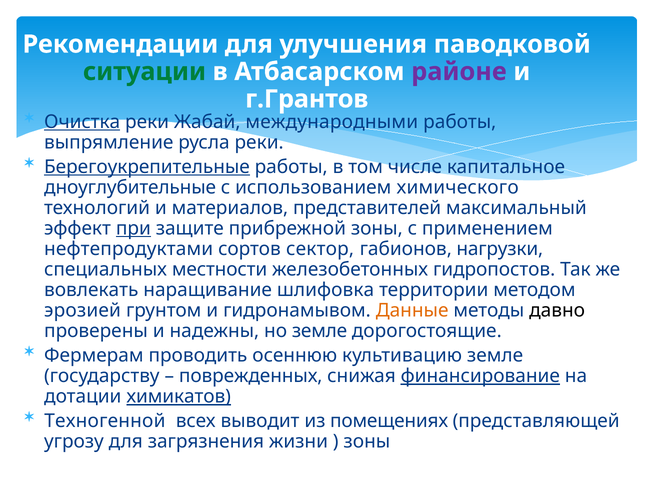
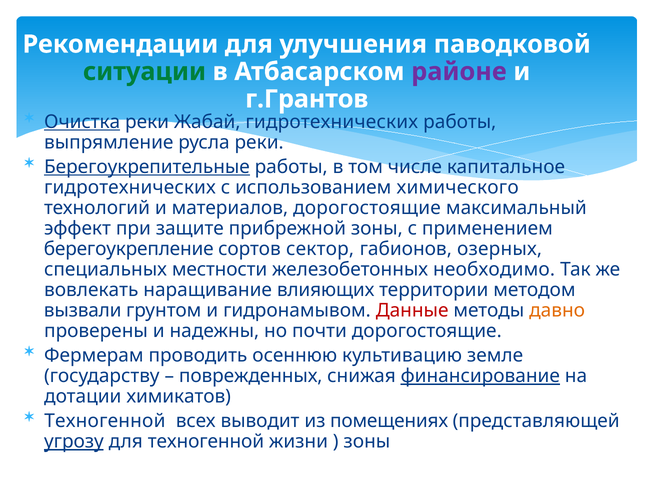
Жабай международными: международными -> гидротехнических (332, 122)
дноуглубительные: дноуглубительные -> гидротехнических (130, 188)
материалов представителей: представителей -> дорогостоящие (367, 208)
при underline: present -> none (133, 229)
нефтепродуктами: нефтепродуктами -> берегоукрепление (129, 249)
нагрузки: нагрузки -> озерных (500, 249)
гидропостов: гидропостов -> необходимо (494, 270)
шлифовка: шлифовка -> влияющих (326, 290)
эрозией: эрозией -> вызвали (83, 311)
Данные colour: orange -> red (412, 311)
давно colour: black -> orange (557, 311)
но земле: земле -> почти (319, 332)
химикатов underline: present -> none (179, 397)
угрозу underline: none -> present (74, 442)
для загрязнения: загрязнения -> техногенной (206, 442)
